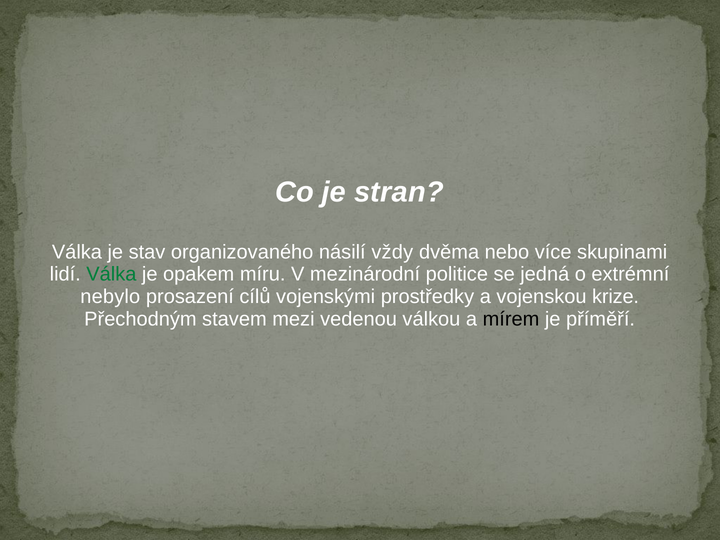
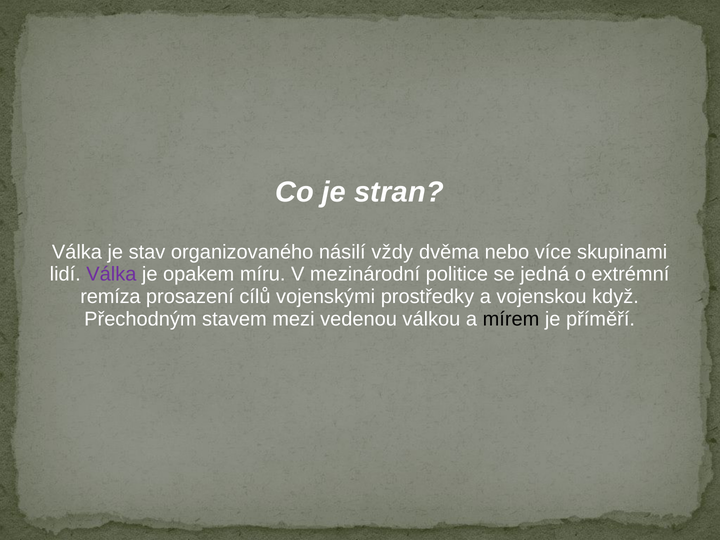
Válka colour: green -> purple (111, 274)
nebylo: nebylo -> remíza (110, 297)
krize: krize -> když (615, 297)
